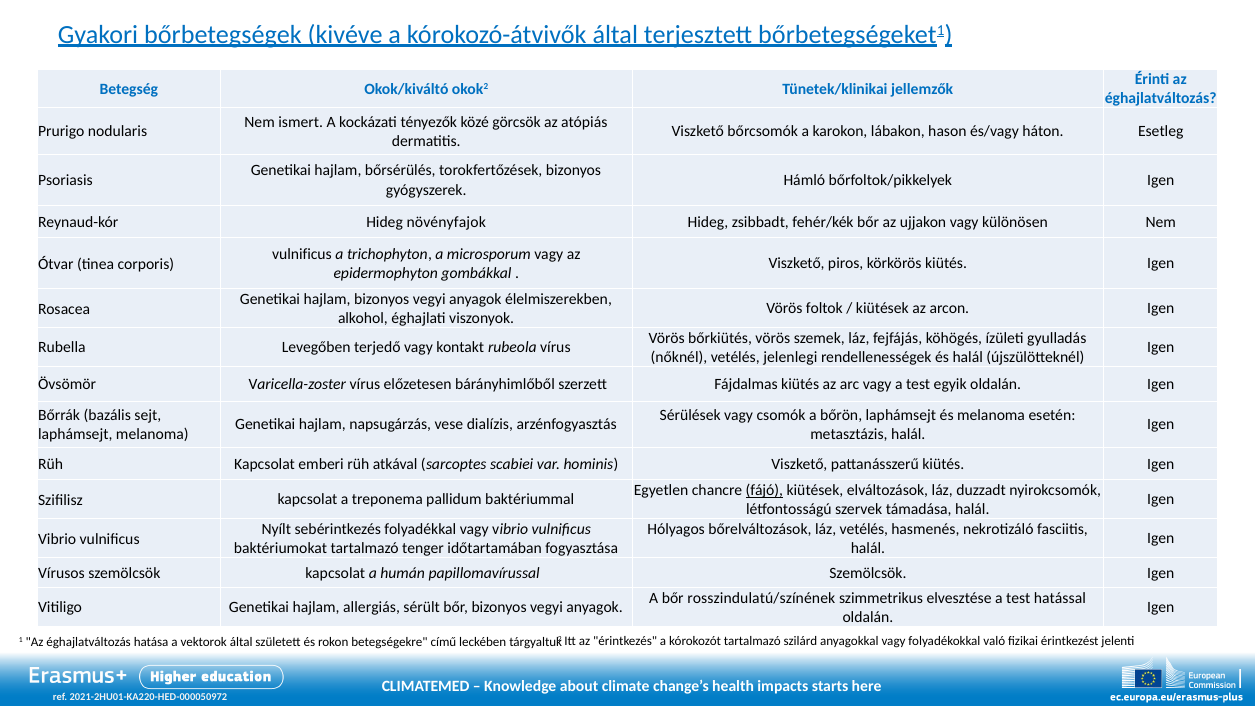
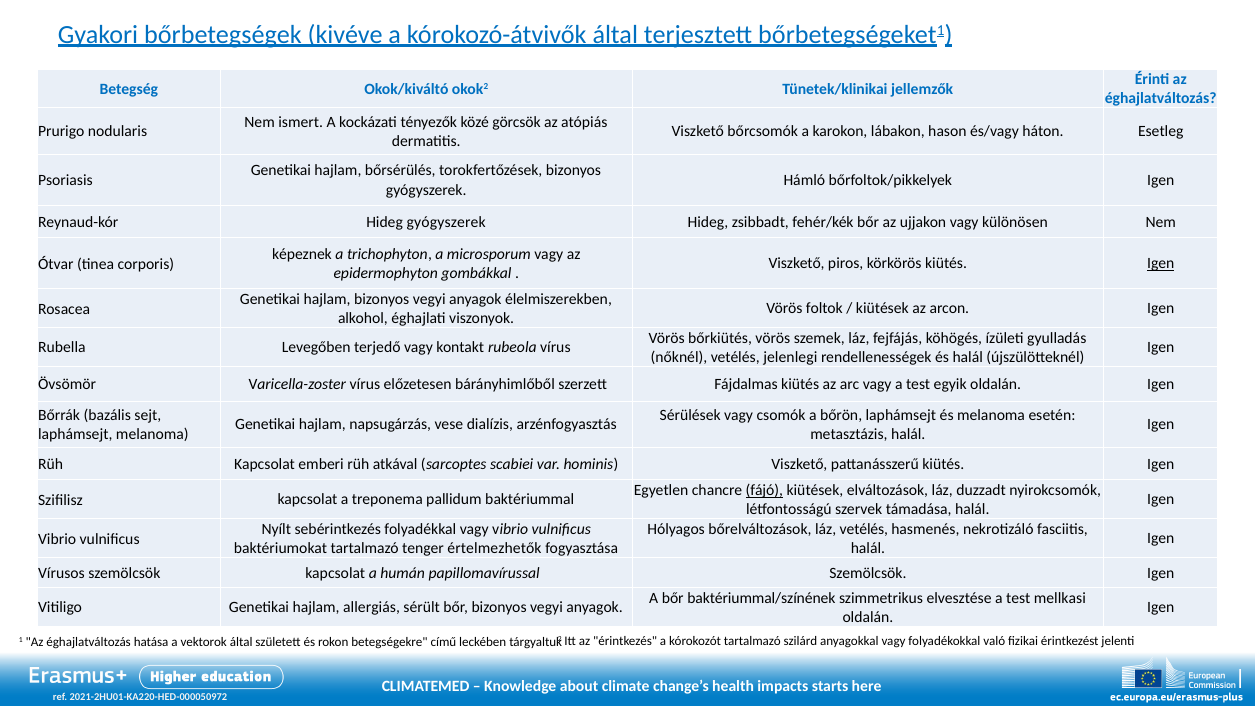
Hideg növényfajok: növényfajok -> gyógyszerek (446, 222)
vulnificus: vulnificus -> képeznek (302, 254)
Igen underline: none -> present (1161, 264)
időtartamában: időtartamában -> értelmezhetők (495, 548)
rosszindulatú/színének: rosszindulatú/színének -> baktériummal/színének (761, 598)
hatással: hatással -> mellkasi (1060, 598)
